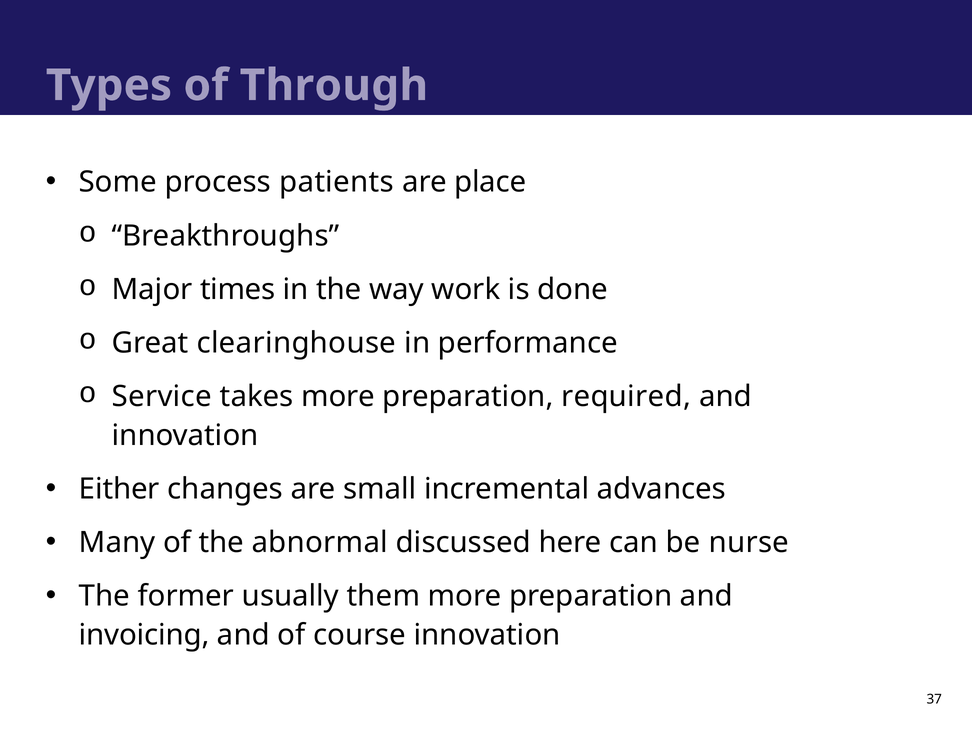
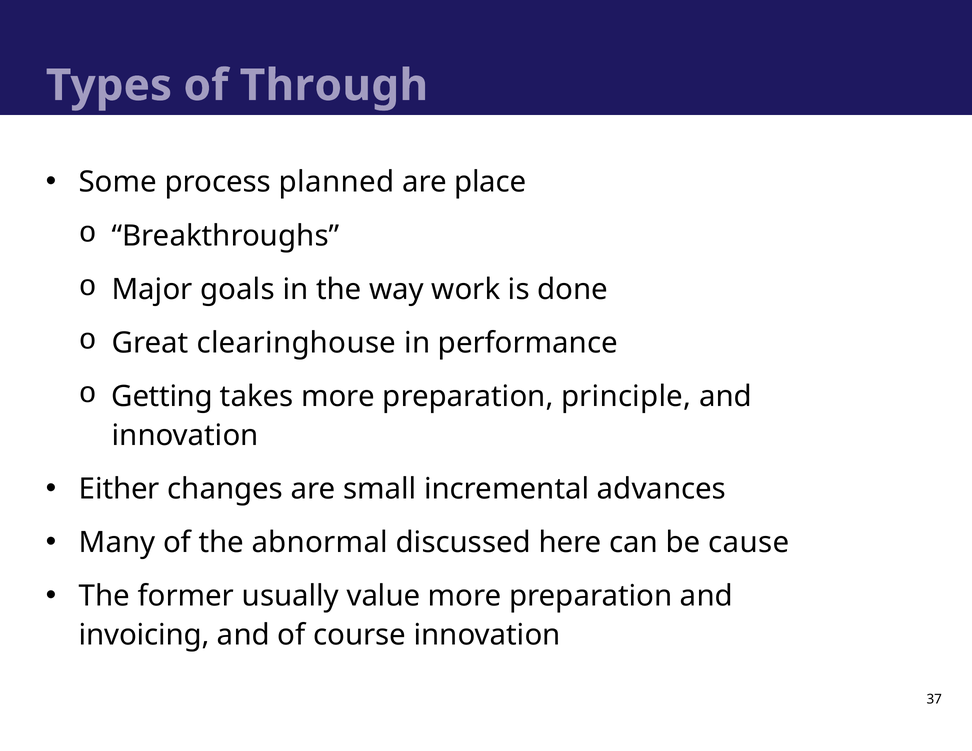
patients: patients -> planned (337, 182)
times: times -> goals (237, 289)
Service: Service -> Getting (162, 397)
required: required -> principle (626, 397)
nurse: nurse -> cause (749, 543)
them: them -> value (383, 596)
